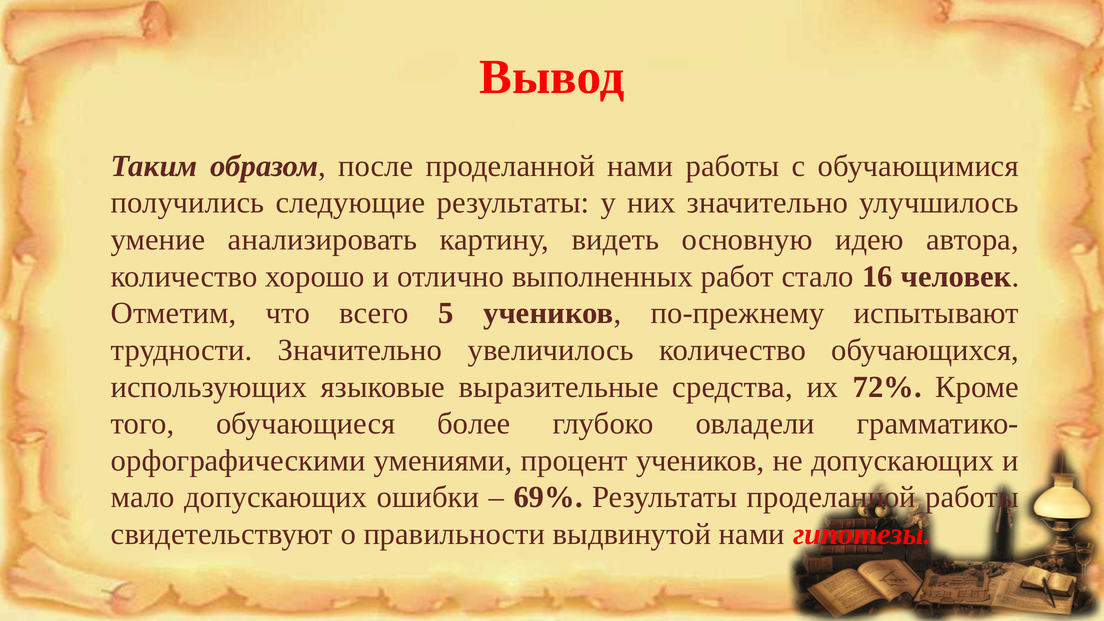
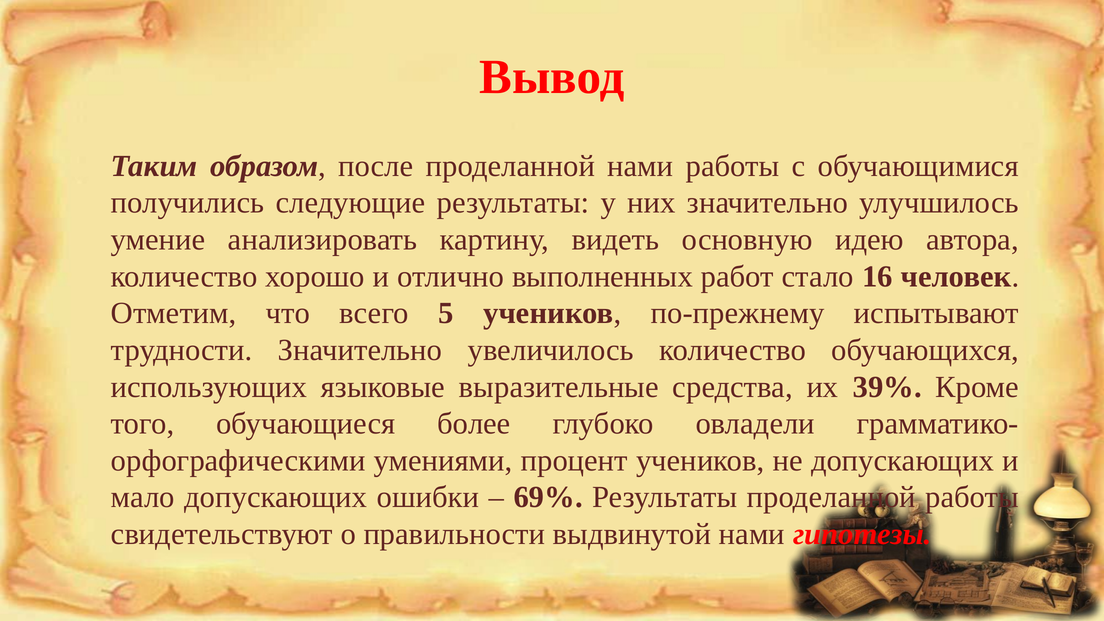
72%: 72% -> 39% (887, 387)
